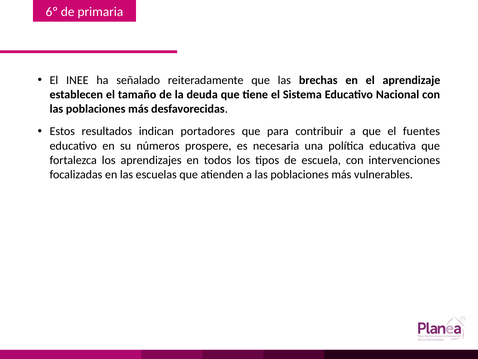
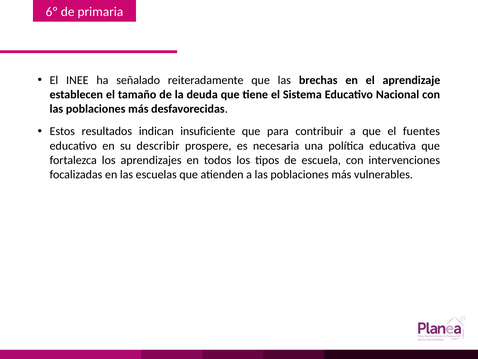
portadores: portadores -> insuficiente (208, 131)
números: números -> describir (158, 146)
